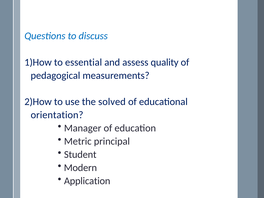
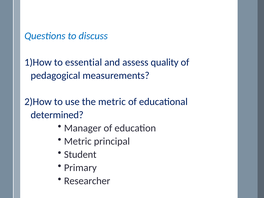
the solved: solved -> metric (112, 102)
orientation: orientation -> determined (57, 115)
Modern: Modern -> Primary (80, 168)
Application: Application -> Researcher (87, 181)
